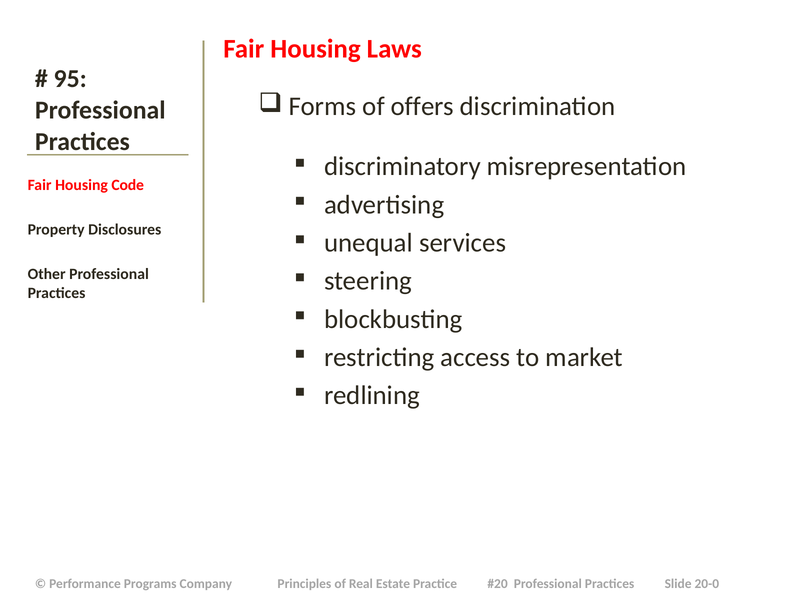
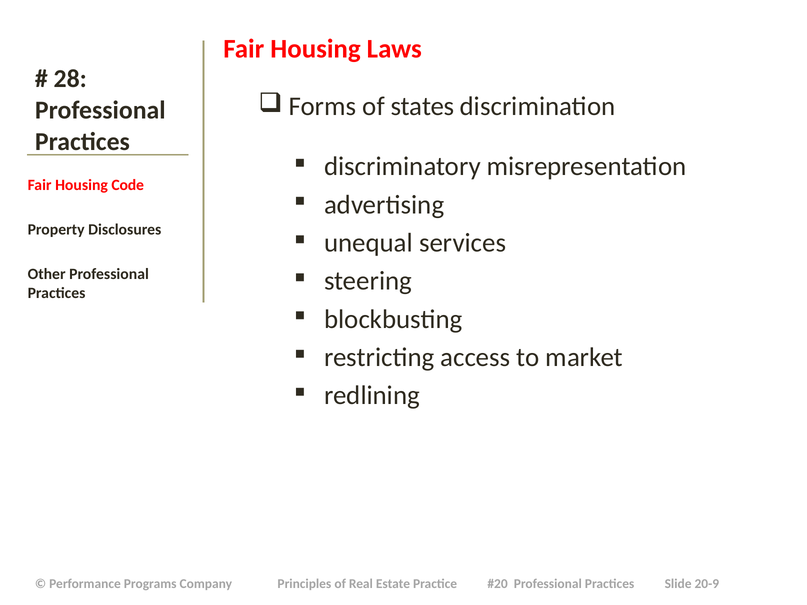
95: 95 -> 28 (70, 79)
offers: offers -> states (422, 106)
20-0: 20-0 -> 20-9 (707, 584)
